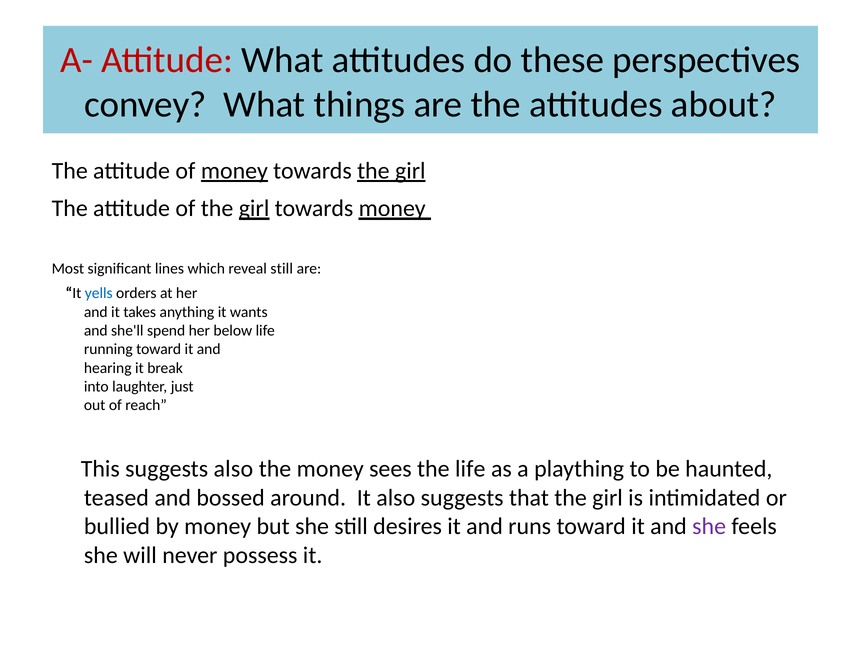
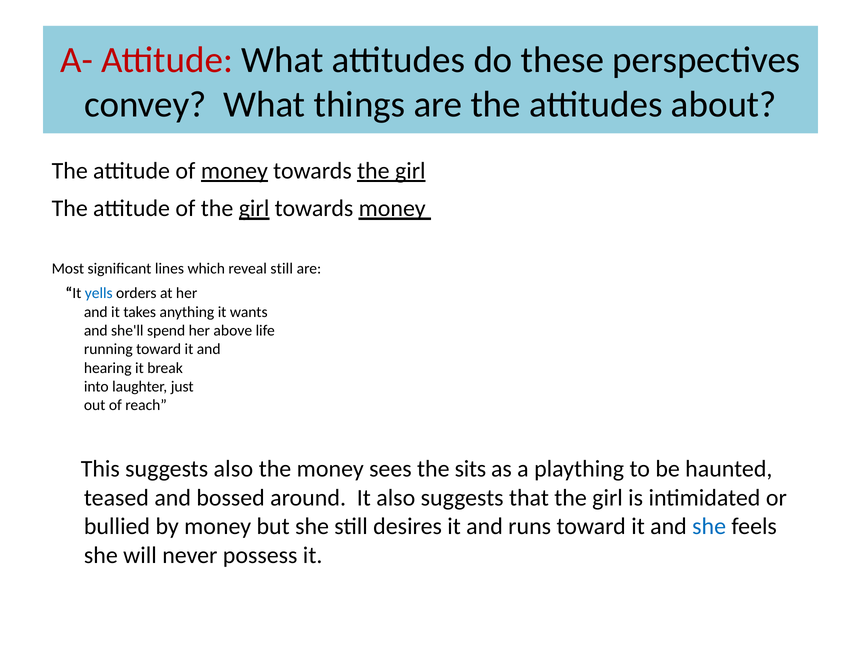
below: below -> above (233, 331)
the life: life -> sits (470, 470)
she colour: purple -> blue (709, 527)
